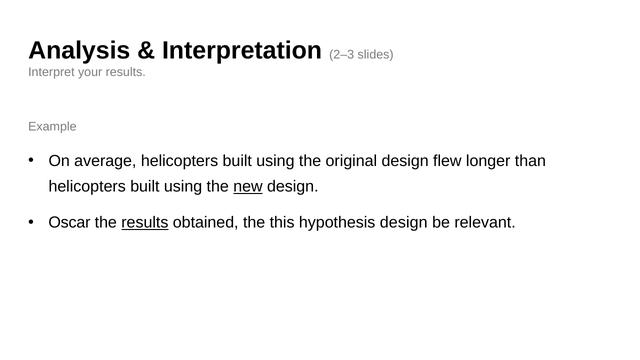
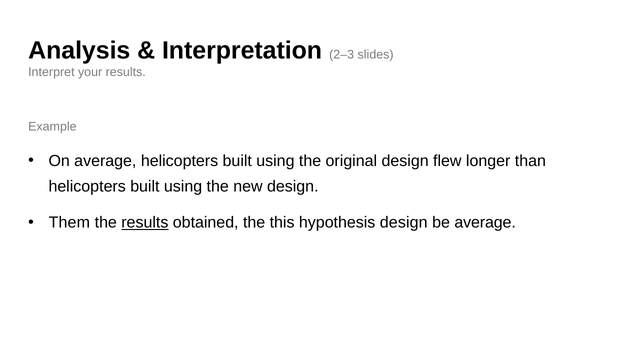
new underline: present -> none (248, 186)
Oscar: Oscar -> Them (69, 223)
be relevant: relevant -> average (485, 223)
